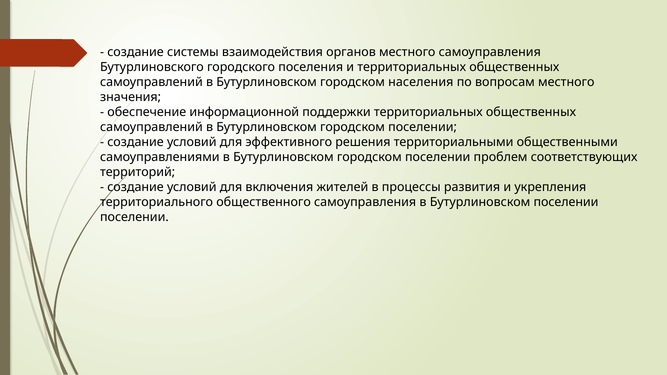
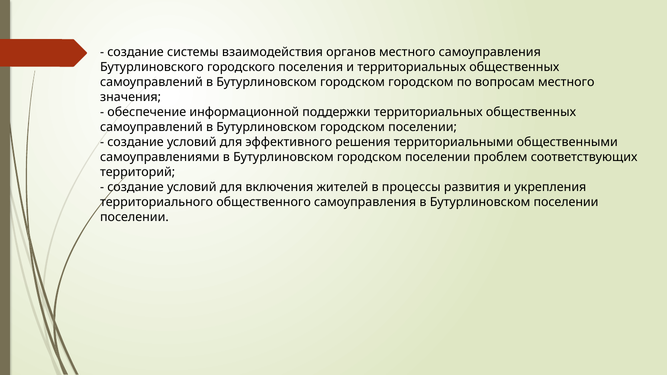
городском населения: населения -> городском (421, 82)
